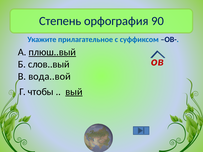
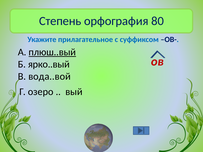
90: 90 -> 80 (158, 21)
слов..вый: слов..вый -> ярко..вый (49, 64)
чтобы: чтобы -> озеро (41, 92)
вый underline: present -> none (74, 92)
